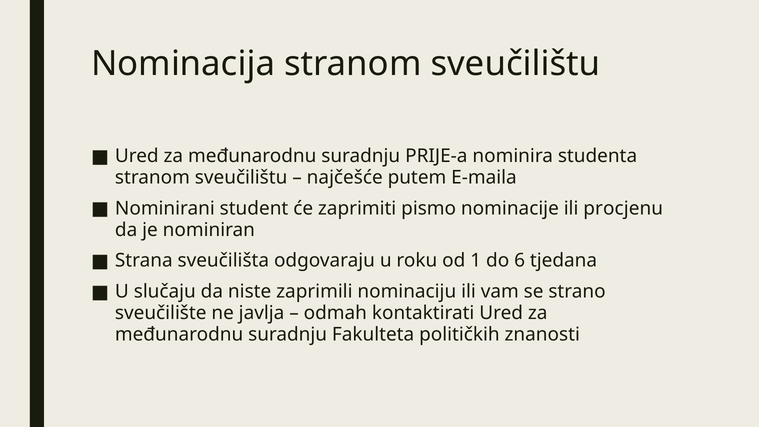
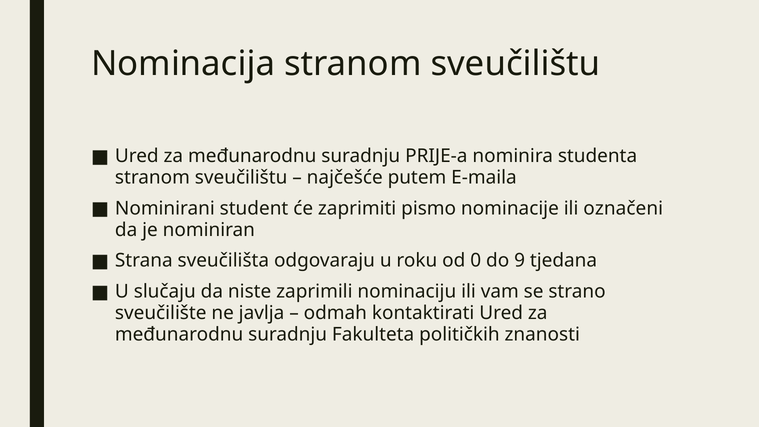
procjenu: procjenu -> označeni (623, 208)
1: 1 -> 0 (476, 261)
6: 6 -> 9 (520, 261)
